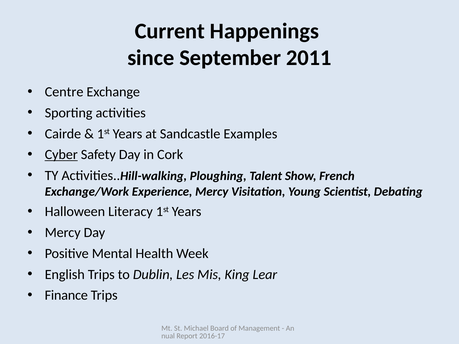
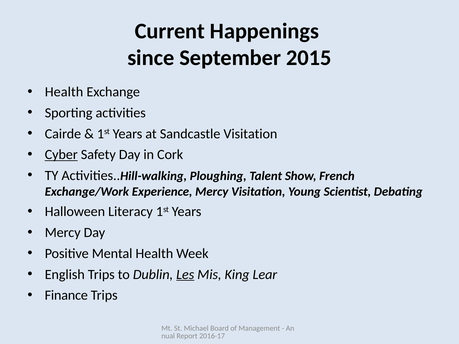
2011: 2011 -> 2015 (309, 58)
Centre: Centre -> Health (64, 92)
Sandcastle Examples: Examples -> Visitation (250, 134)
Les underline: none -> present (185, 275)
